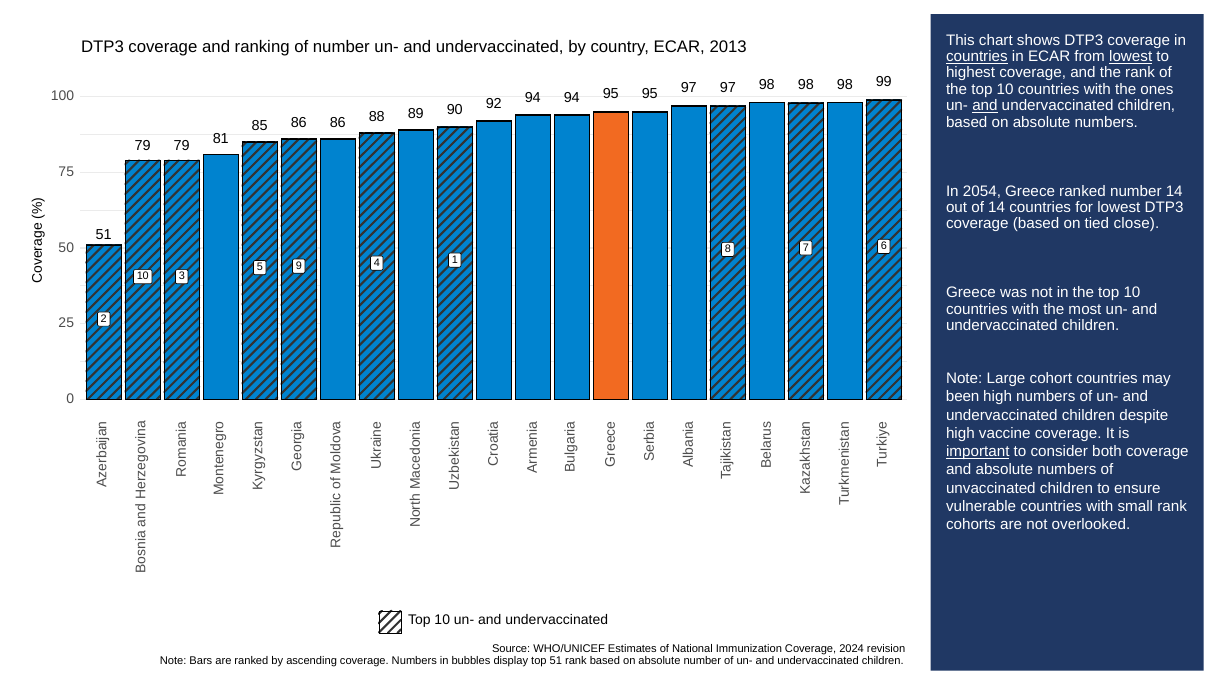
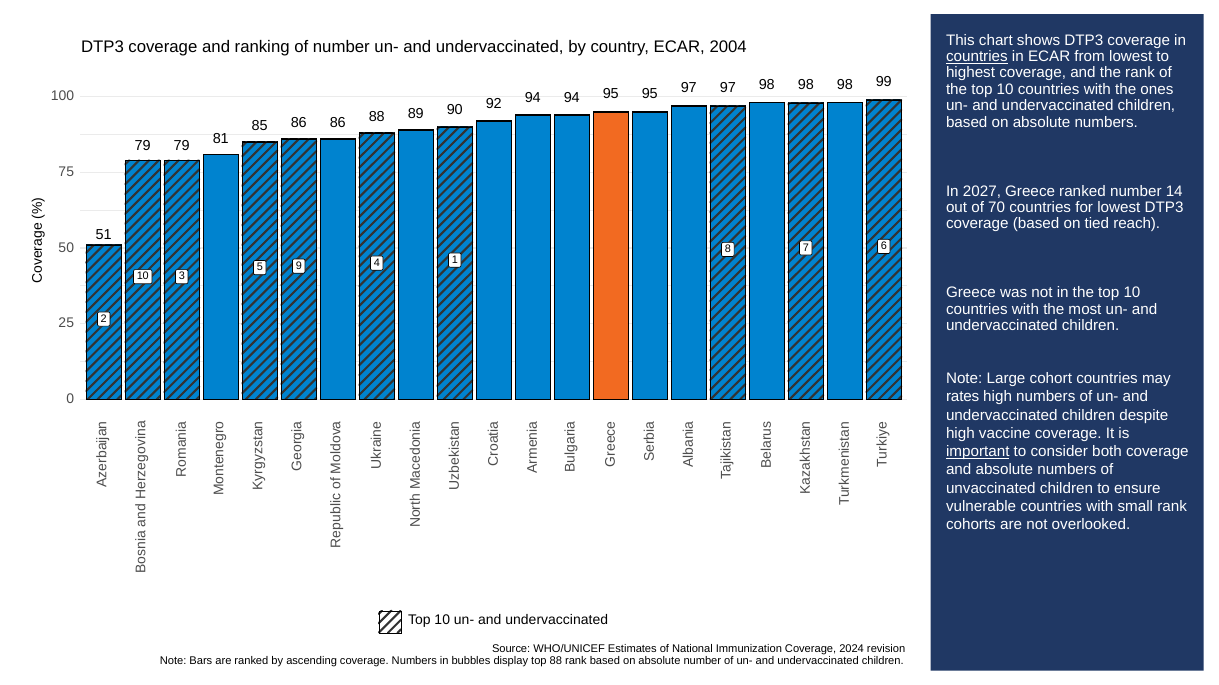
2013: 2013 -> 2004 (728, 47)
lowest underline: present -> none (1131, 57)
and underline: present -> none (985, 106)
2054: 2054 -> 2027 (982, 191)
of 14: 14 -> 70 (997, 208)
close: close -> reach (1137, 224)
been: been -> rates (963, 397)
top 51: 51 -> 88 (556, 662)
